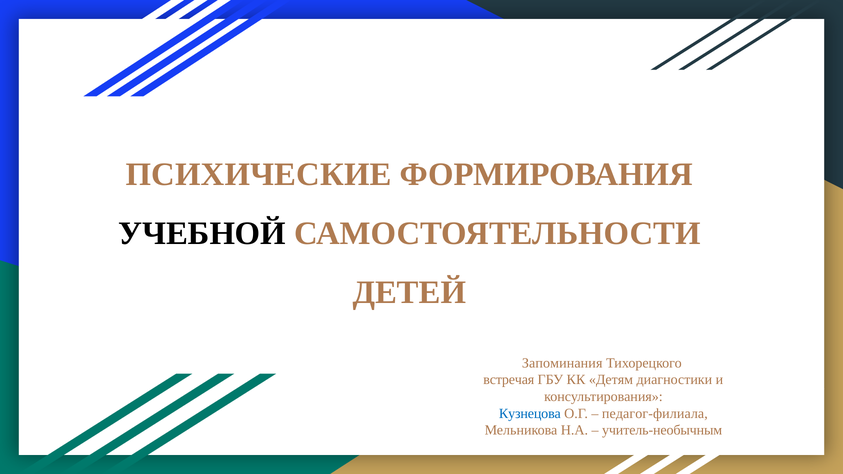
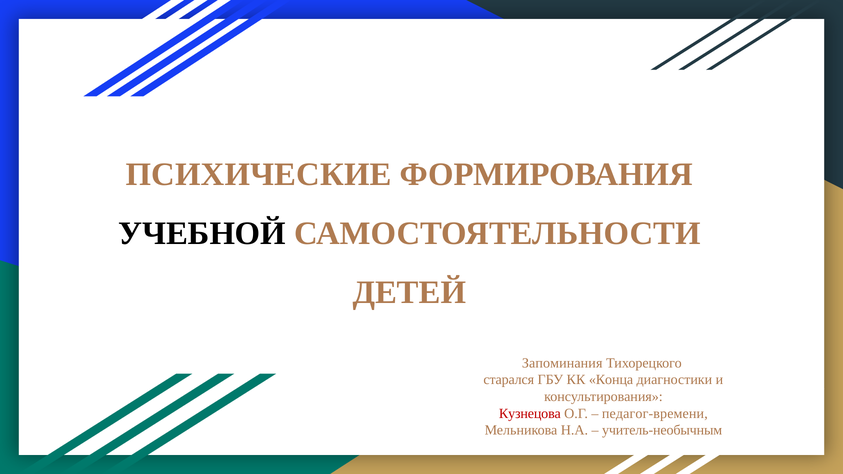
встречая: встречая -> старался (509, 380)
Детям: Детям -> Конца (611, 380)
Кузнецова colour: blue -> red (530, 414)
педагог-филиала: педагог-филиала -> педагог-времени (655, 414)
